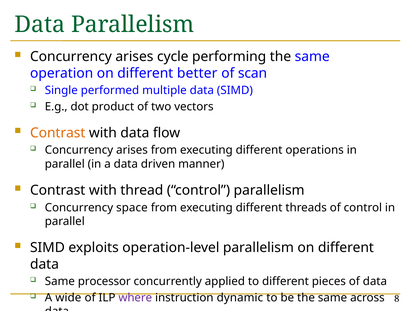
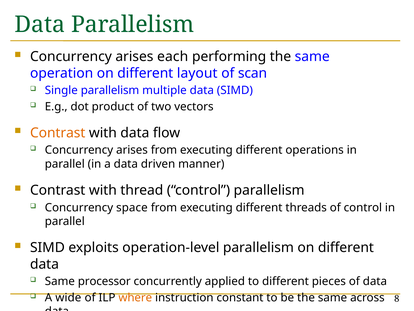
cycle: cycle -> each (173, 56)
better: better -> layout (197, 73)
Single performed: performed -> parallelism (110, 90)
where colour: purple -> orange (135, 297)
dynamic: dynamic -> constant (240, 297)
